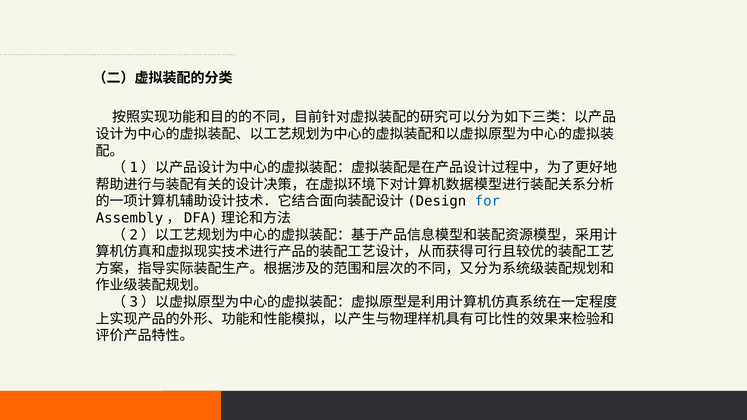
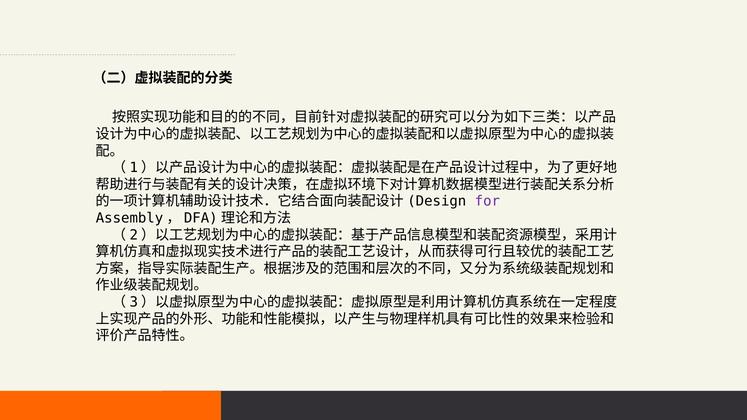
for colour: blue -> purple (487, 201)
